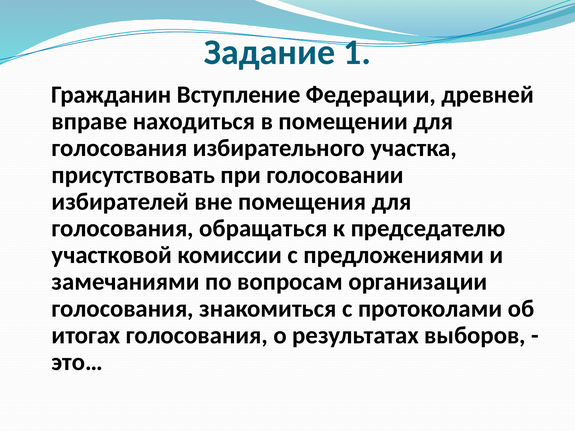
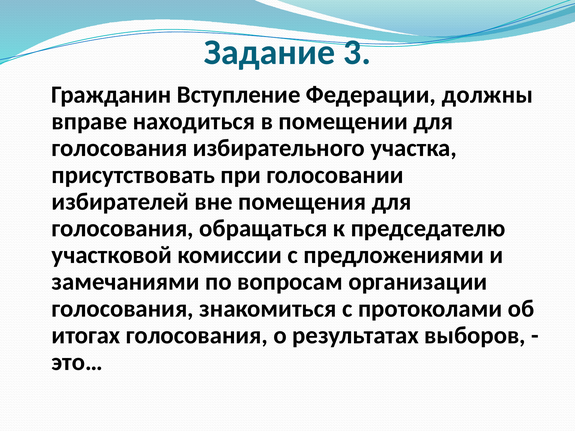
1: 1 -> 3 (357, 52)
древней: древней -> должны (488, 95)
